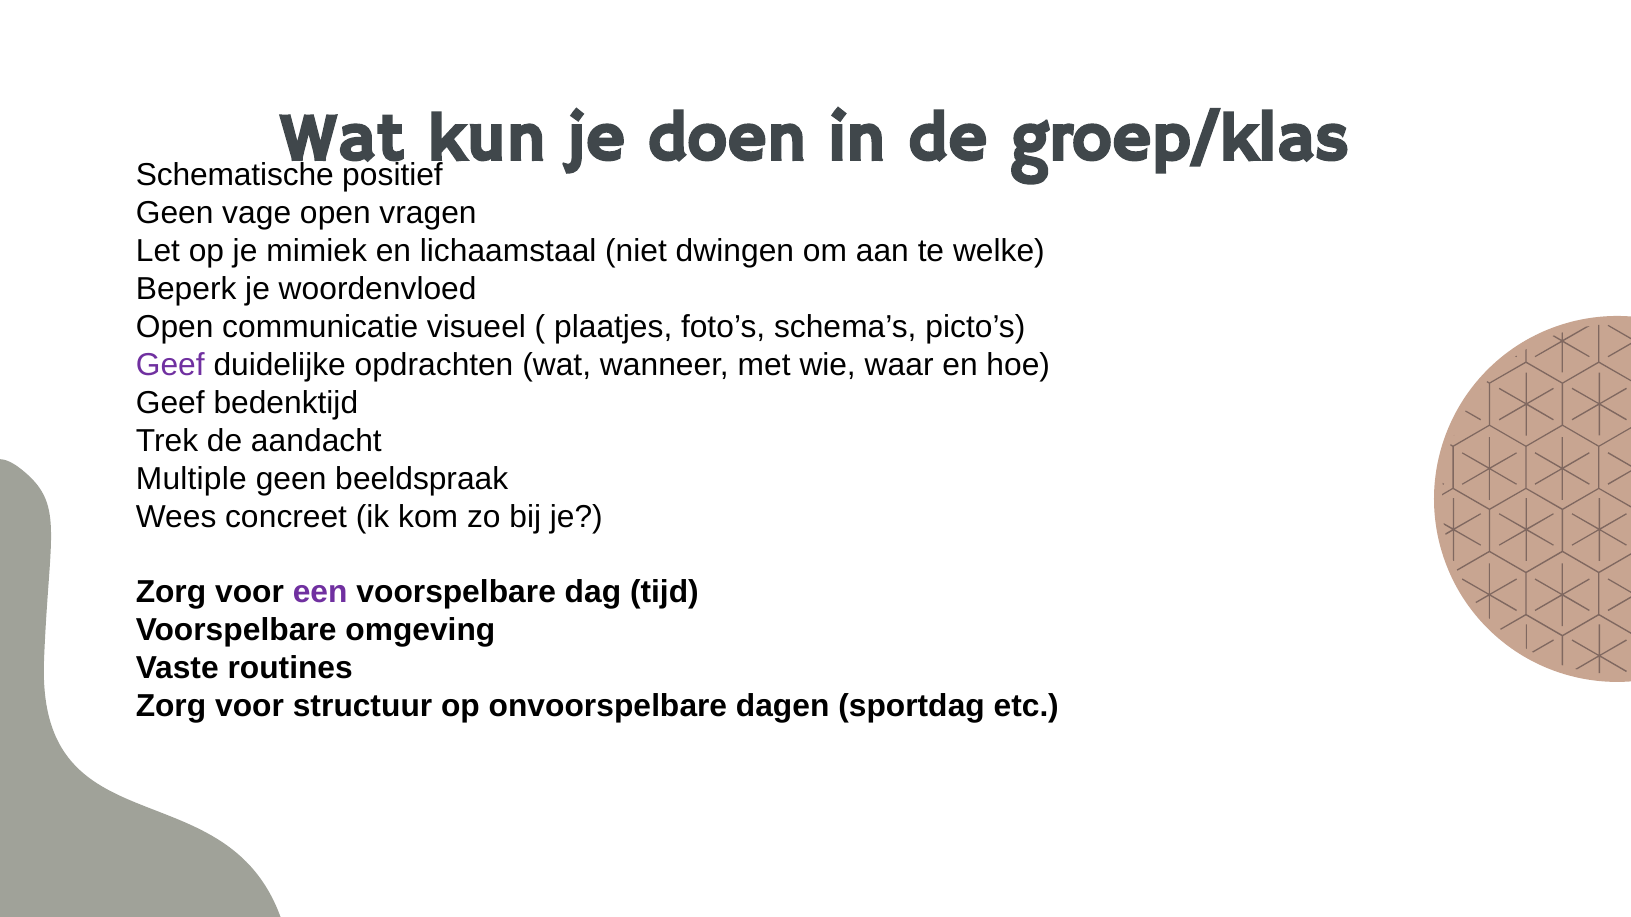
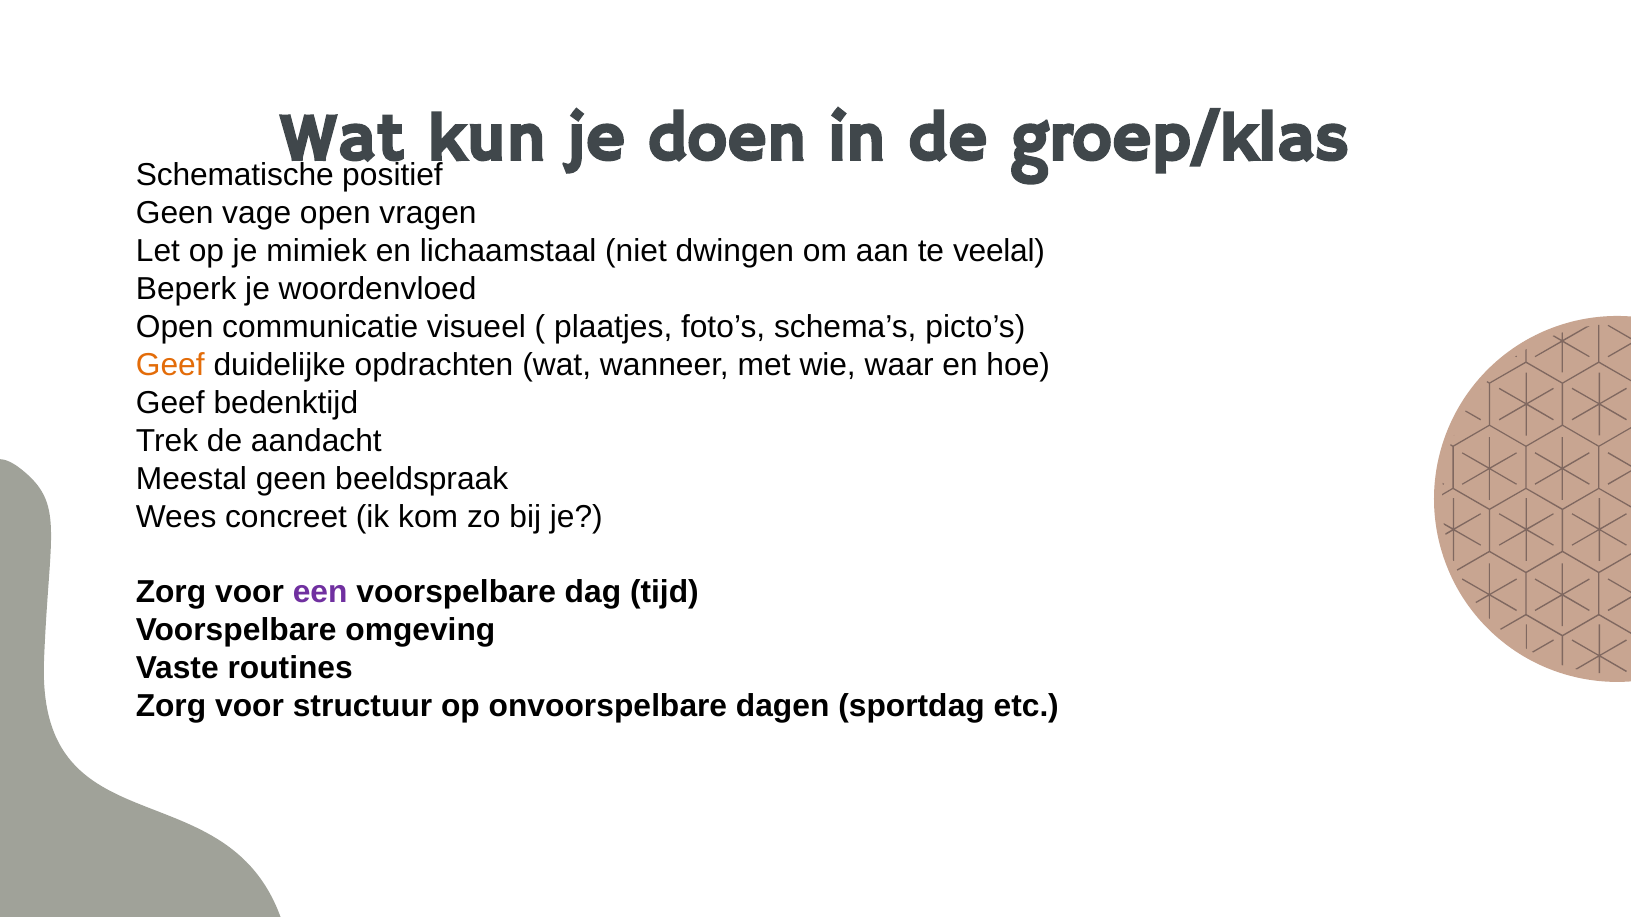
welke: welke -> veelal (999, 251)
Geef colour: purple -> orange (170, 365)
Multiple: Multiple -> Meestal (191, 480)
